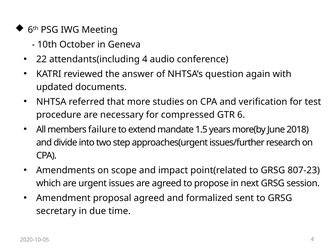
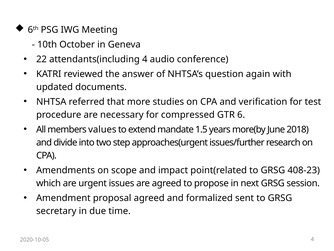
failure: failure -> values (102, 129)
807-23: 807-23 -> 408-23 (304, 170)
